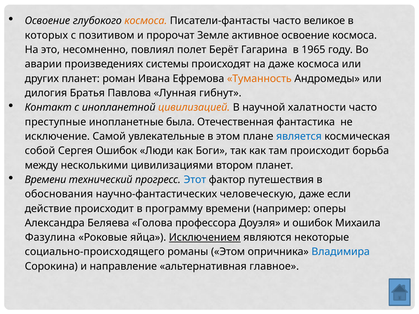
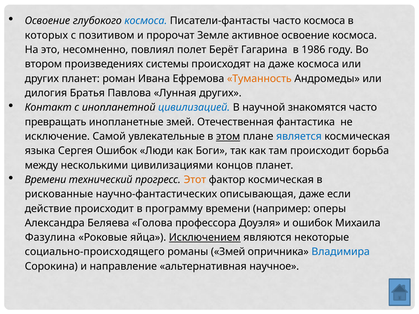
космоса colour: orange -> blue (146, 21)
часто великое: великое -> космоса (324, 21)
1965: 1965 -> 1986 (313, 50)
аварии: аварии -> втором (43, 64)
Лунная гибнут: гибнут -> других (220, 93)
цивилизацией colour: orange -> blue (194, 108)
халатности: халатности -> знакомятся (317, 108)
преступные: преступные -> превращать (56, 122)
инопланетные была: была -> змей (180, 122)
этом underline: none -> present (228, 136)
собой: собой -> языка (40, 151)
втором: втором -> концов (234, 165)
Этот colour: blue -> orange (195, 180)
фактор путешествия: путешествия -> космическая (281, 180)
обоснования: обоснования -> рискованные (59, 194)
человеческую: человеческую -> описывающая (258, 194)
романы Этом: Этом -> Змей (228, 252)
главное: главное -> научное (274, 267)
